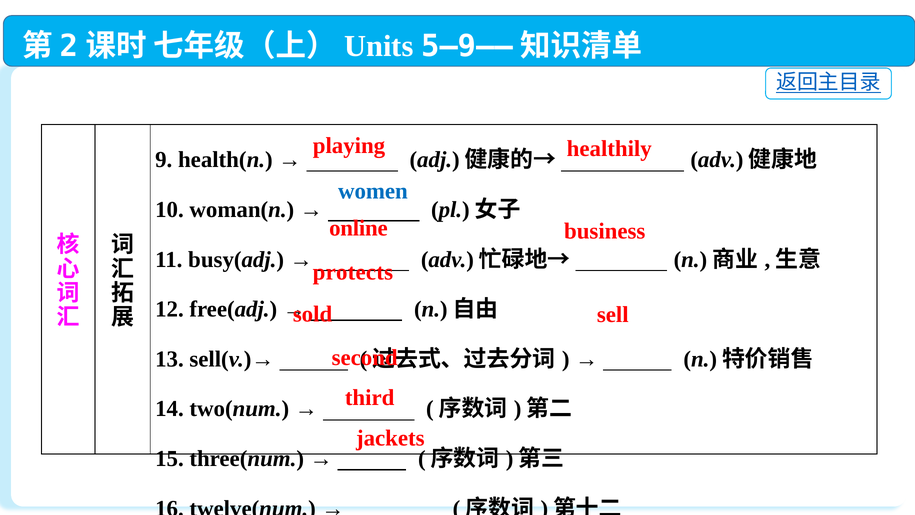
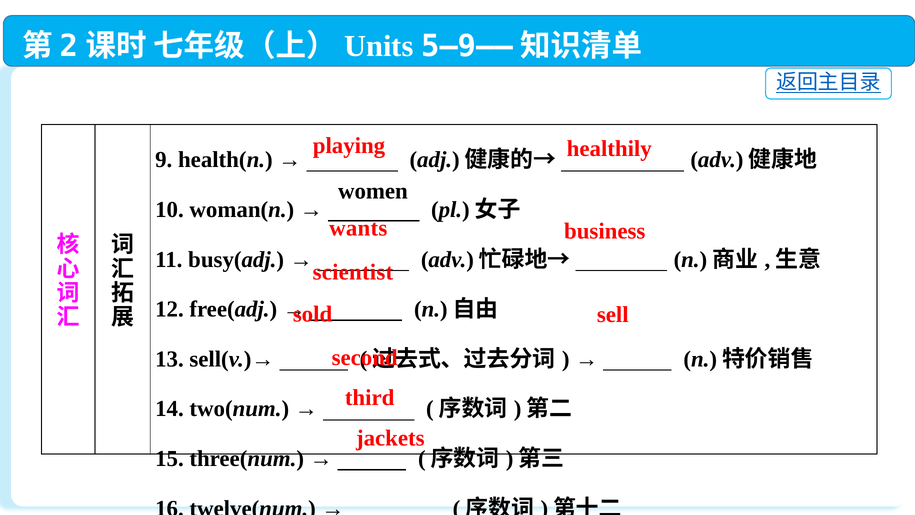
women colour: blue -> black (373, 191)
online: online -> wants (358, 228)
protects: protects -> scientist (353, 272)
